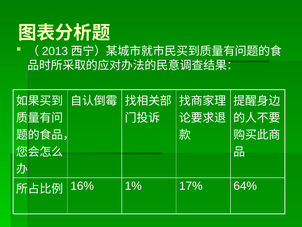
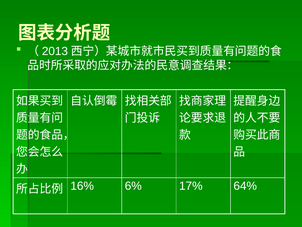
1%: 1% -> 6% (133, 186)
